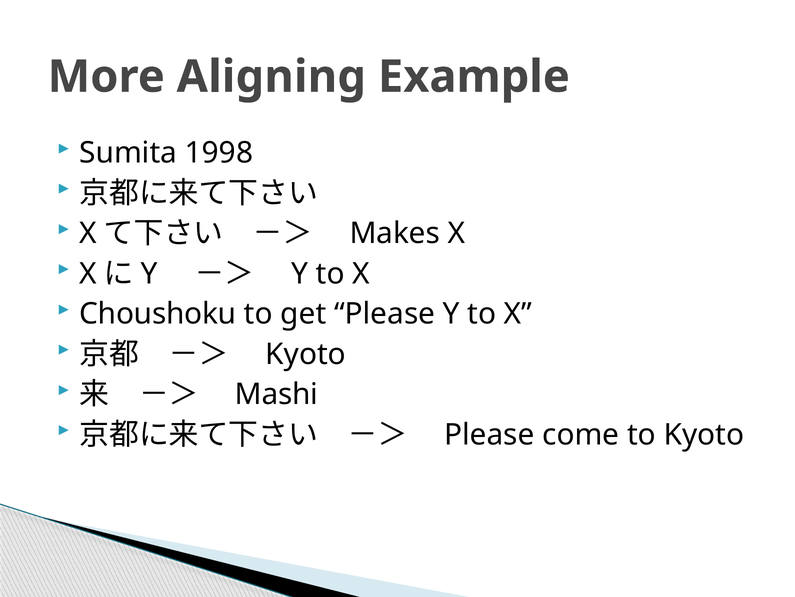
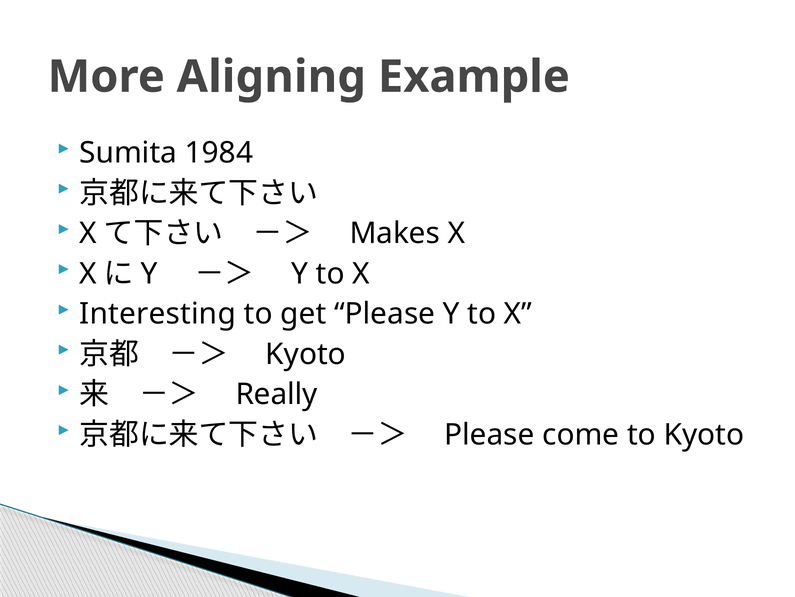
1998: 1998 -> 1984 (219, 153)
Choushoku: Choushoku -> Interesting (158, 314)
Mashi: Mashi -> Really (276, 394)
